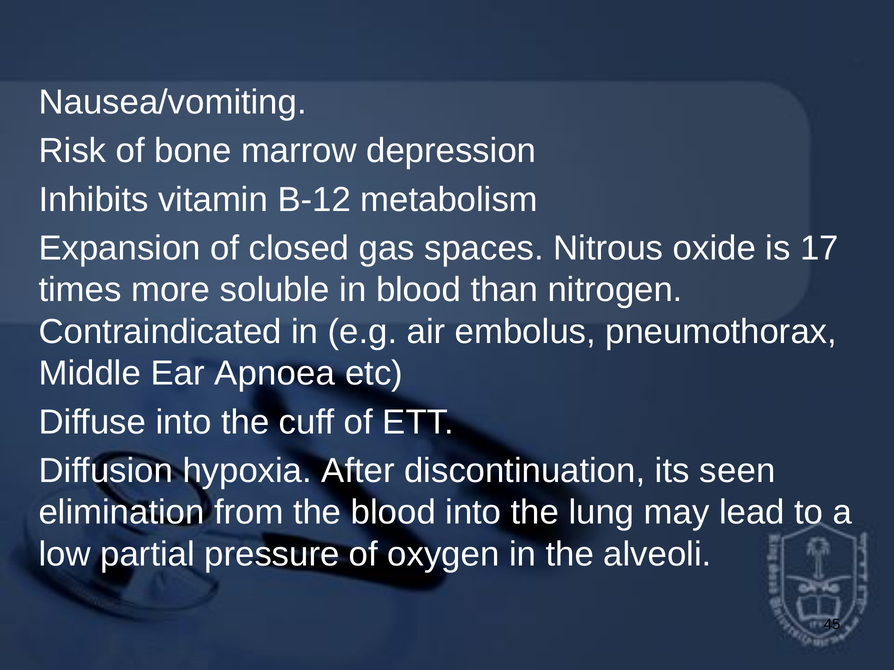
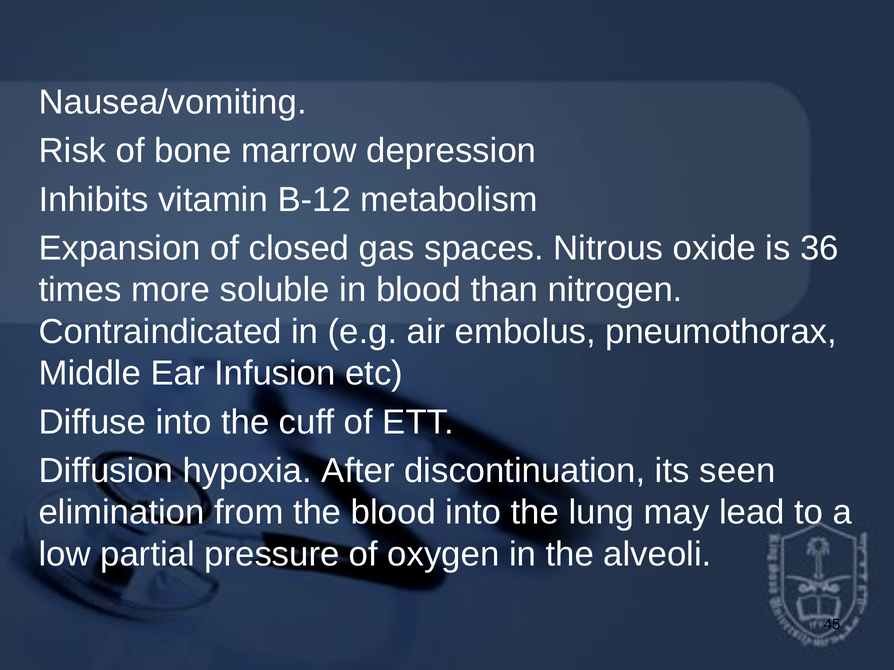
17: 17 -> 36 (819, 248)
Apnoea: Apnoea -> Infusion (275, 374)
